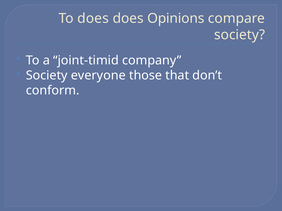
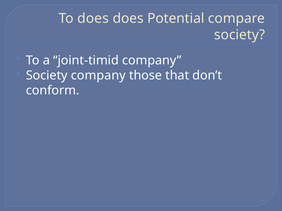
Opinions: Opinions -> Potential (176, 18)
Society everyone: everyone -> company (98, 76)
